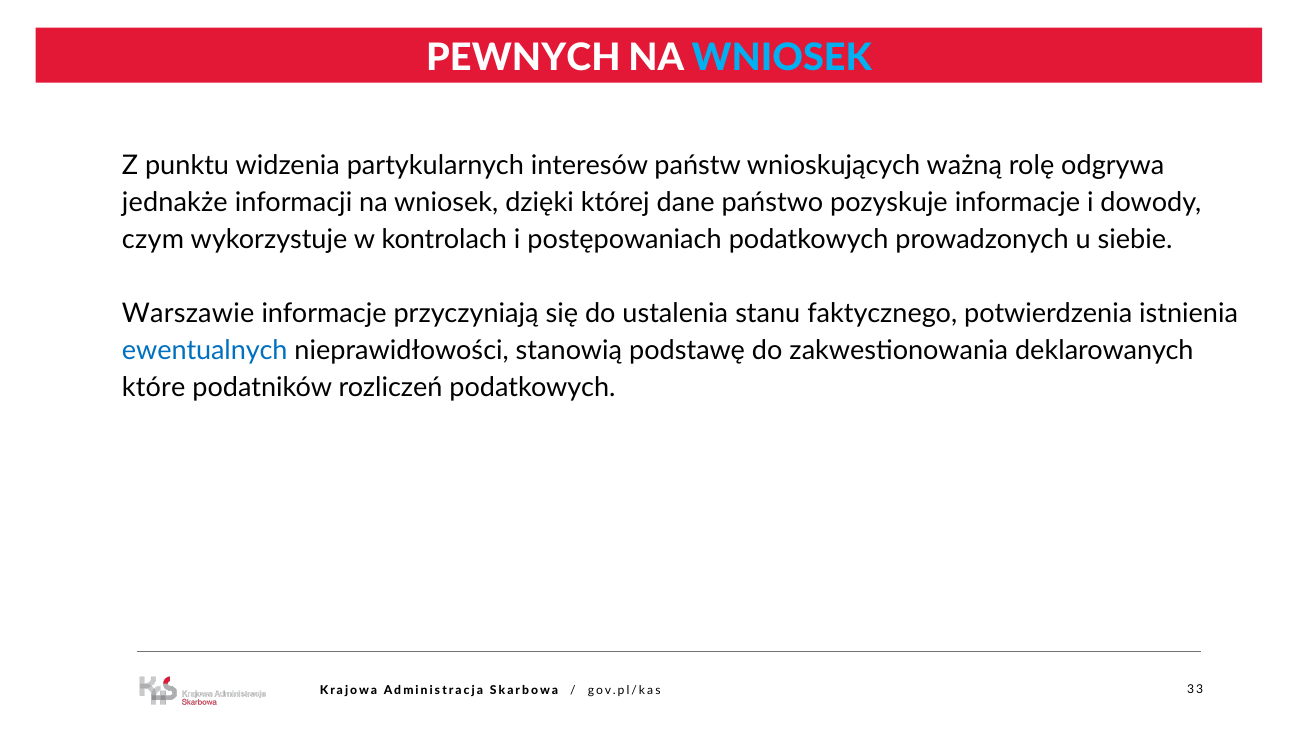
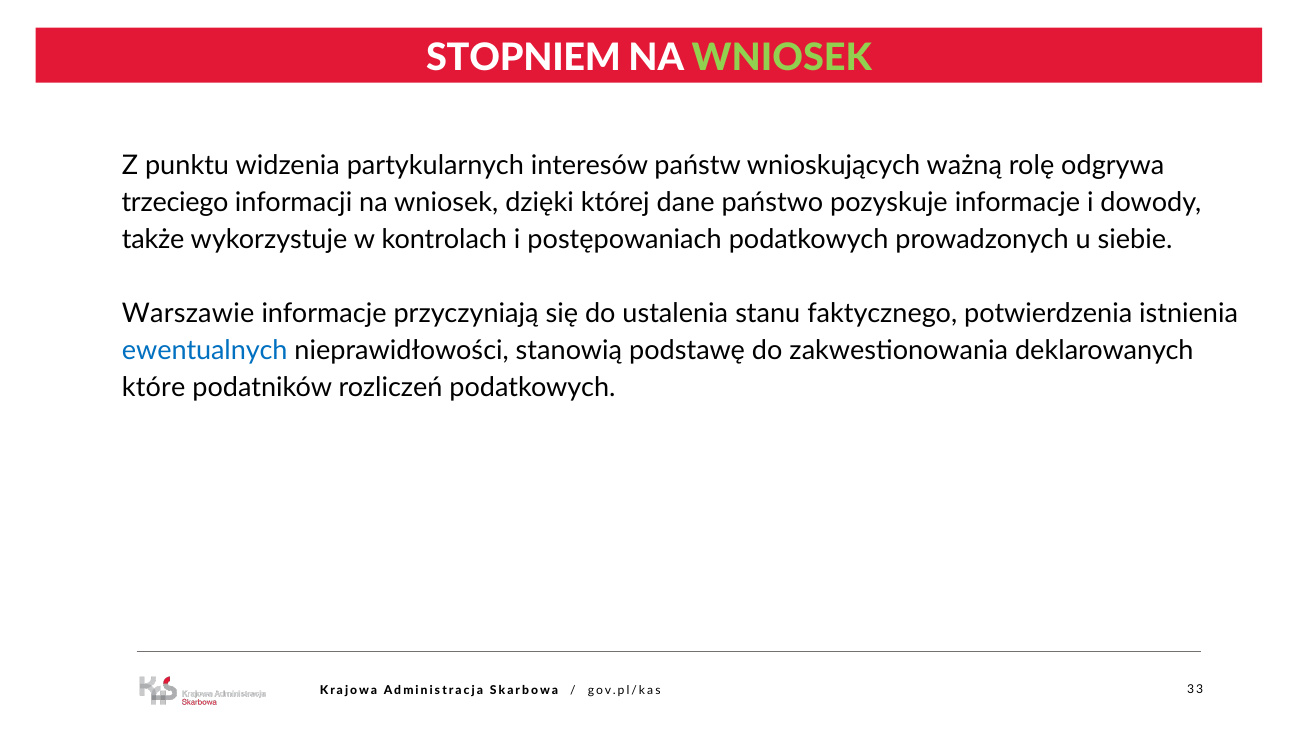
PEWNYCH: PEWNYCH -> STOPNIEM (524, 58)
WNIOSEK colour: light blue -> light green (782, 58)
jednakże: jednakże -> trzeciego (175, 202)
czym: czym -> także (153, 239)
